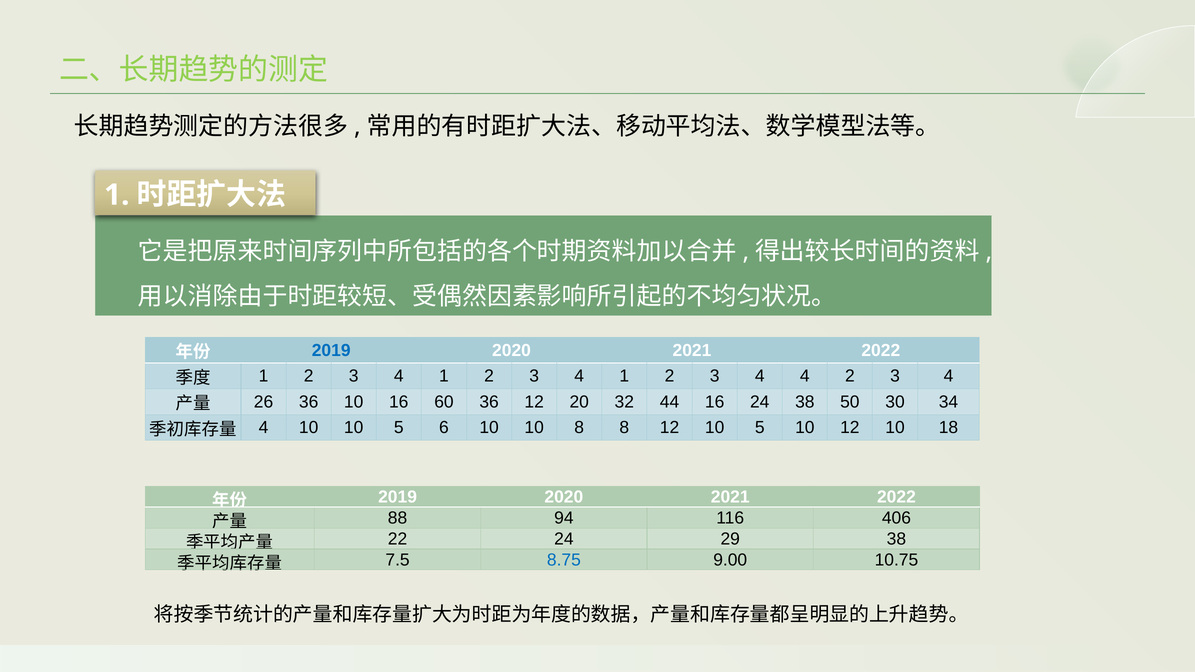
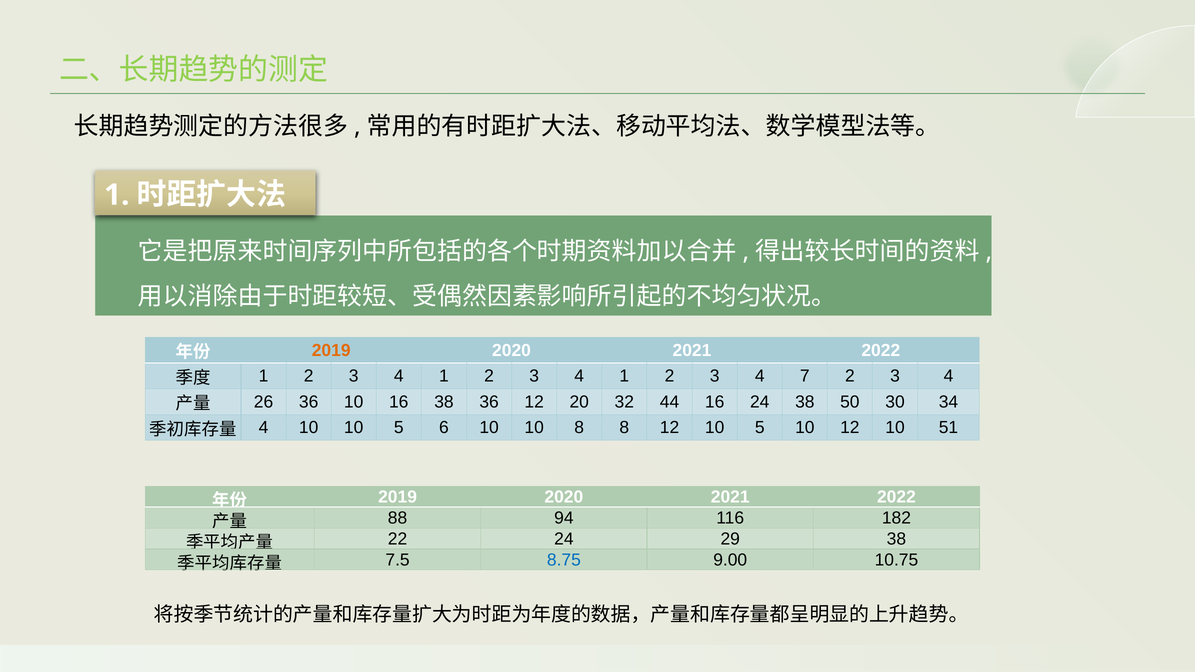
2019 colour: blue -> orange (331, 351)
4 4: 4 -> 7 (805, 376)
16 60: 60 -> 38 (444, 402)
18: 18 -> 51 (948, 428)
406: 406 -> 182 (896, 518)
